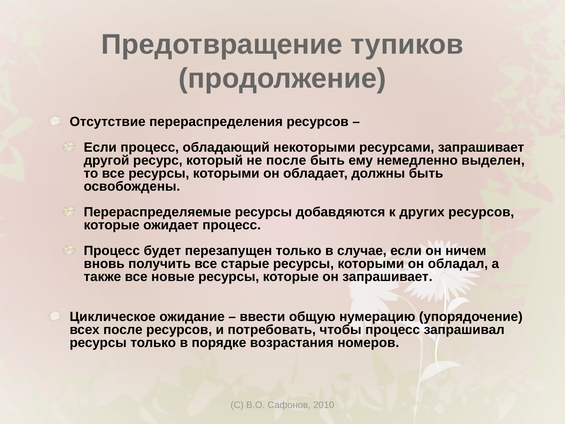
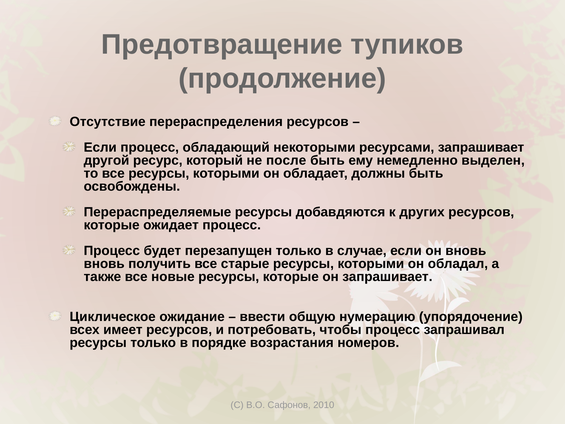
он ничем: ничем -> вновь (466, 251)
всех после: после -> имеет (123, 330)
